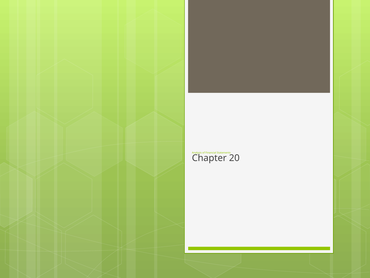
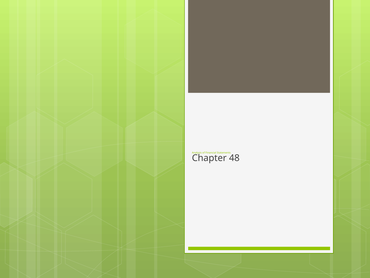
20: 20 -> 48 (234, 158)
